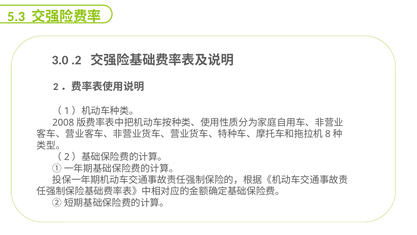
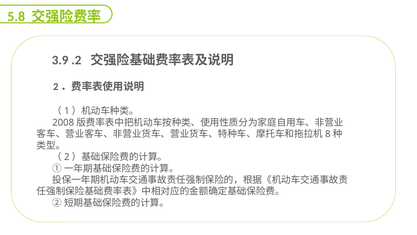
5.3: 5.3 -> 5.8 (16, 16)
3.0: 3.0 -> 3.9 (60, 60)
